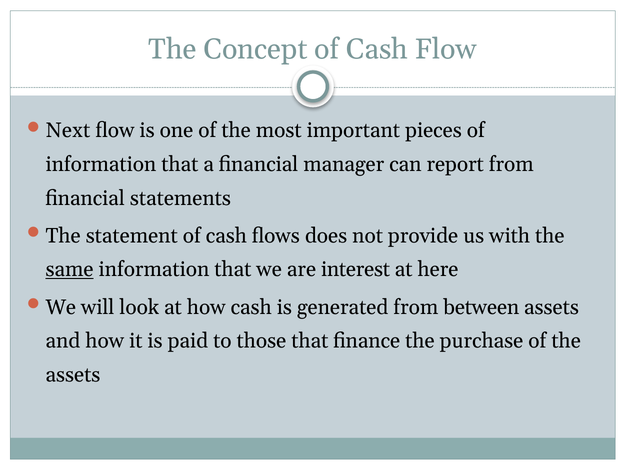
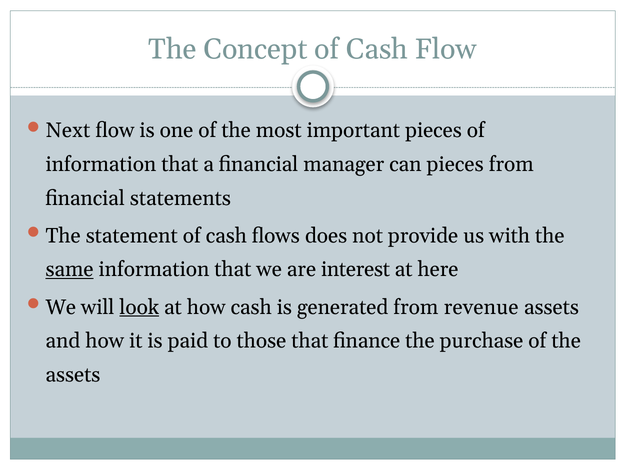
can report: report -> pieces (455, 164)
look underline: none -> present (139, 307)
between: between -> revenue (481, 307)
